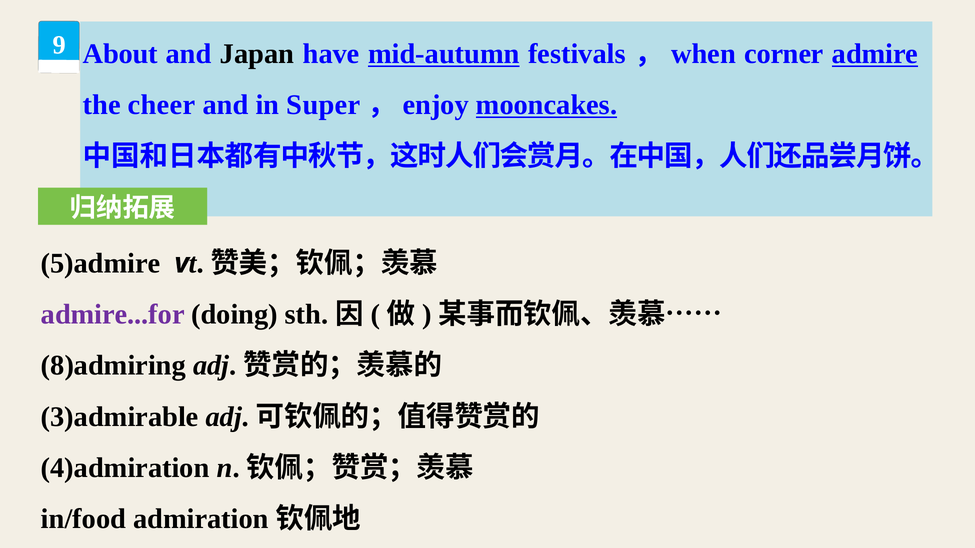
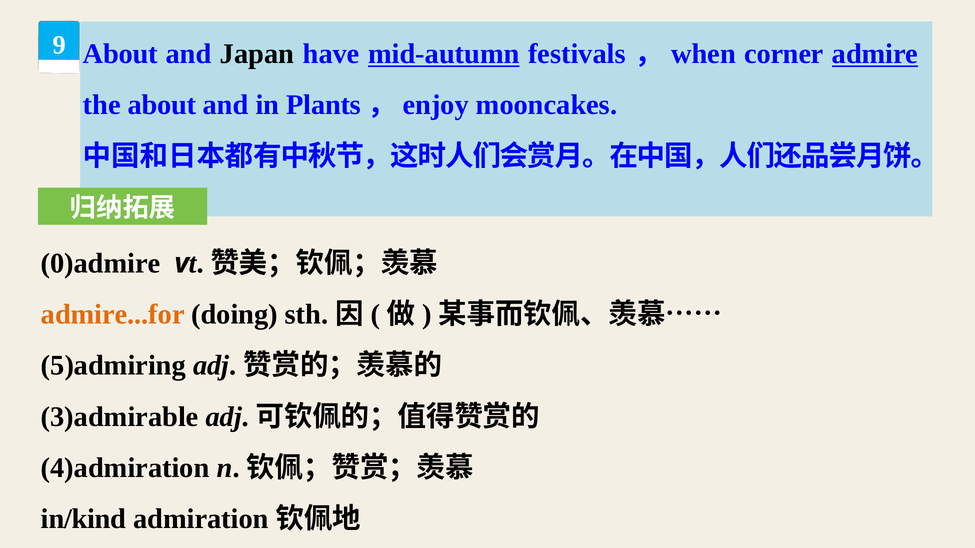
the cheer: cheer -> about (162, 105)
Super: Super -> Plants (324, 105)
mooncakes underline: present -> none (547, 105)
5)admire: 5)admire -> 0)admire (101, 263)
admire...for colour: purple -> orange (113, 315)
8)admiring: 8)admiring -> 5)admiring (113, 366)
in/food: in/food -> in/kind (84, 520)
